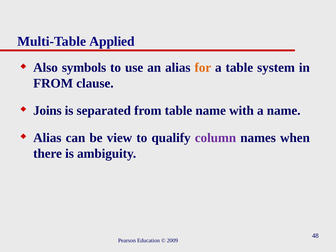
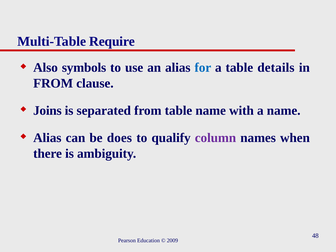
Applied: Applied -> Require (112, 42)
for colour: orange -> blue (203, 68)
system: system -> details (276, 68)
view: view -> does (119, 138)
